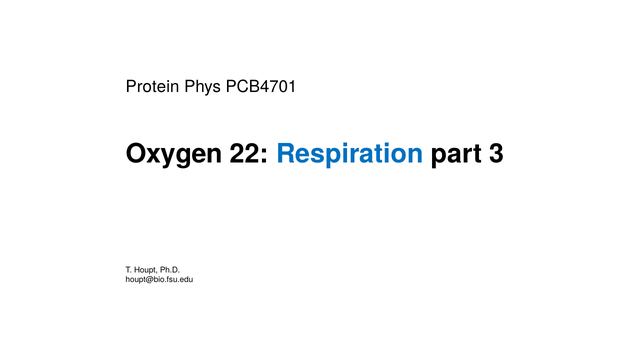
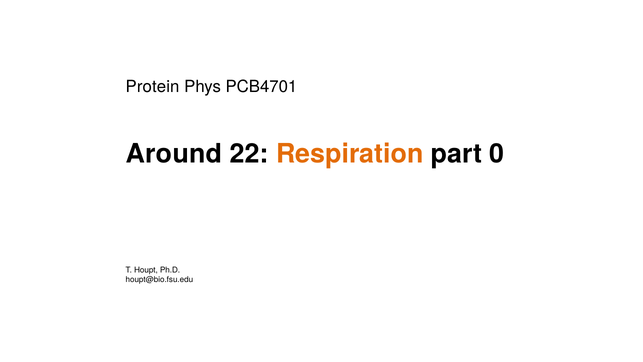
Oxygen: Oxygen -> Around (174, 154)
Respiration colour: blue -> orange (350, 154)
3: 3 -> 0 (497, 154)
